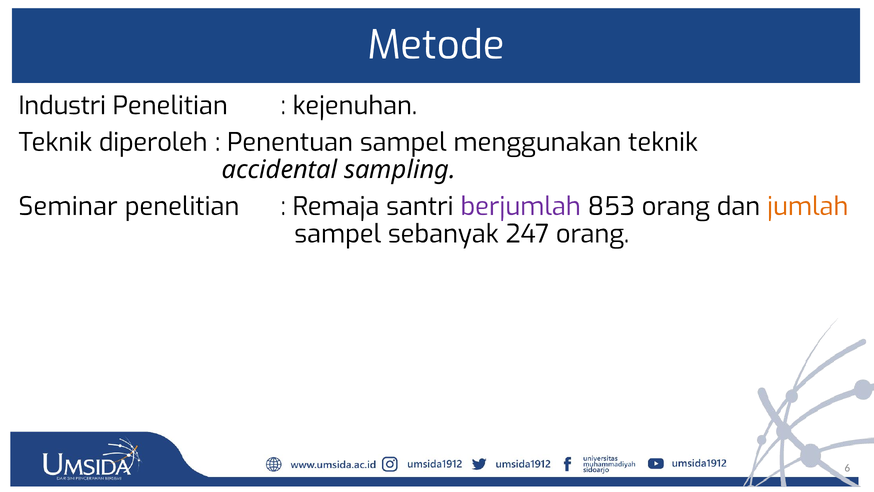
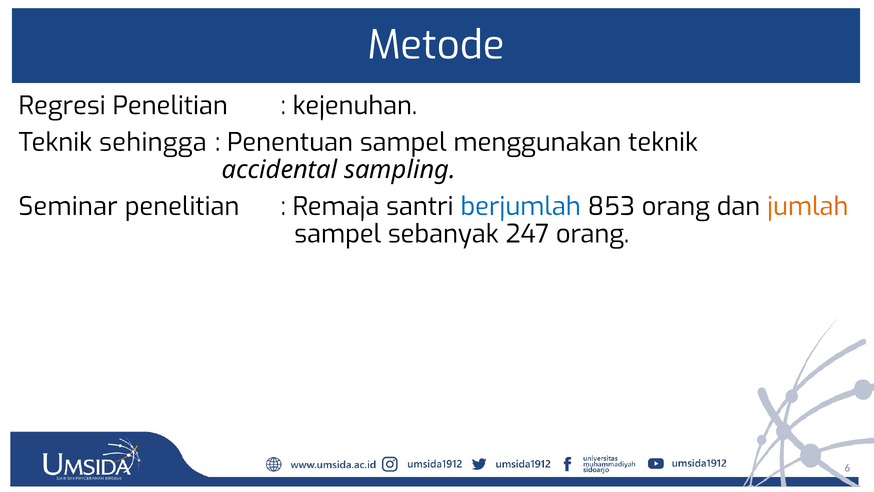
Industri: Industri -> Regresi (62, 106)
diperoleh: diperoleh -> sehingga (153, 142)
berjumlah colour: purple -> blue (521, 206)
